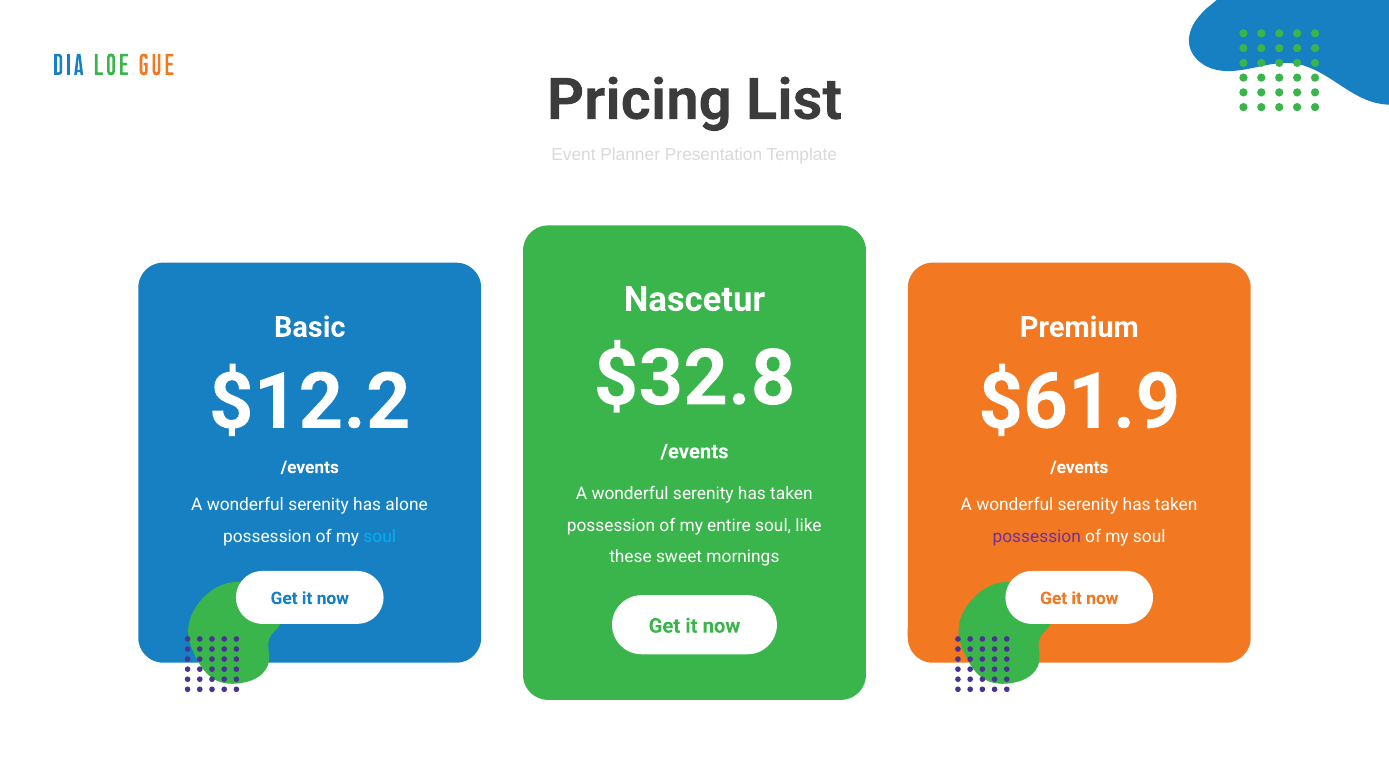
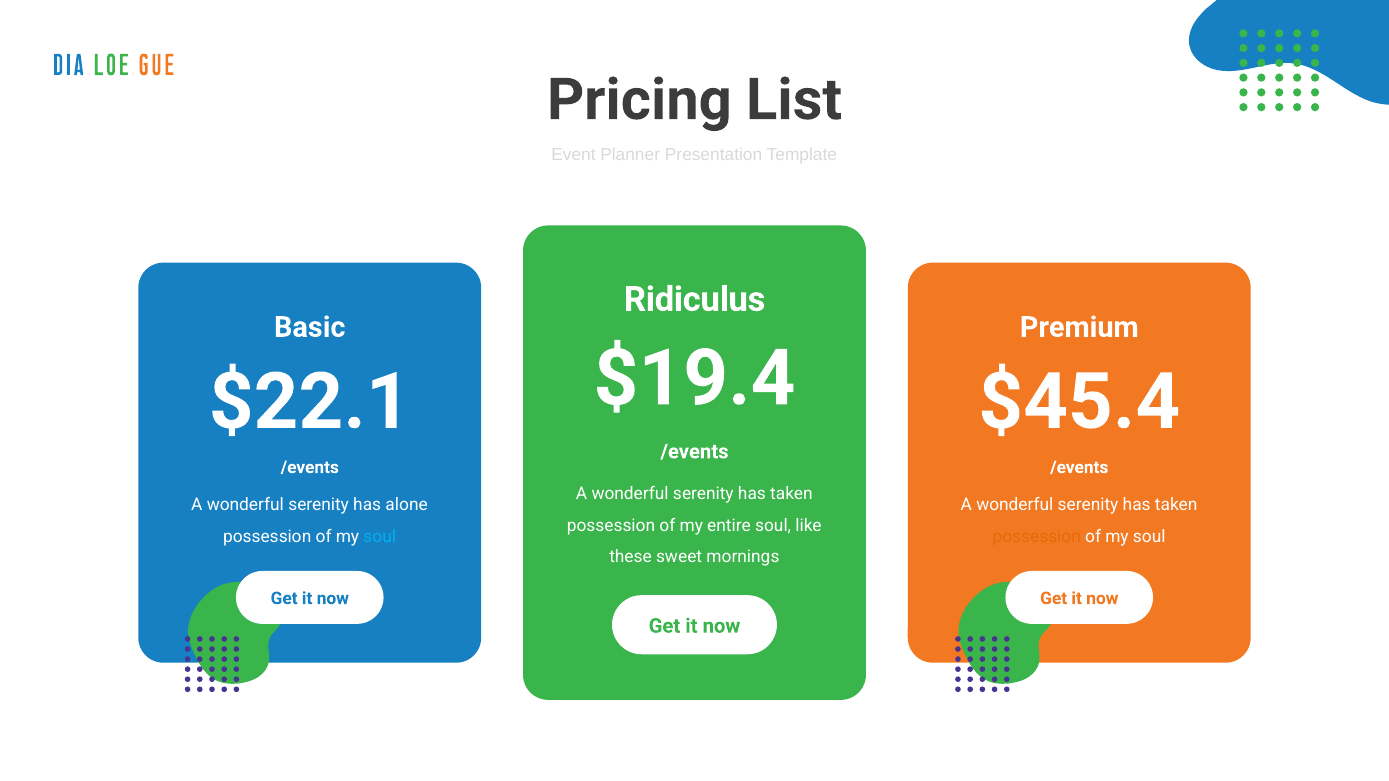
Nascetur: Nascetur -> Ridiculus (695, 300)
$32.8: $32.8 -> $19.4 (695, 379)
$12.2: $12.2 -> $22.1 (310, 402)
$61.9: $61.9 -> $45.4 (1079, 402)
possession colour: purple -> orange (1037, 537)
